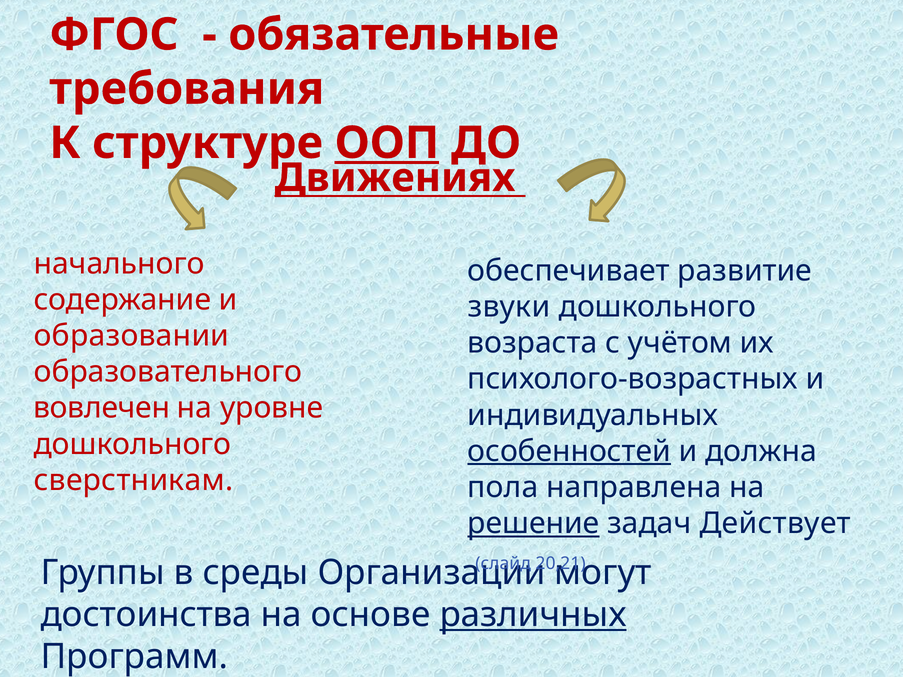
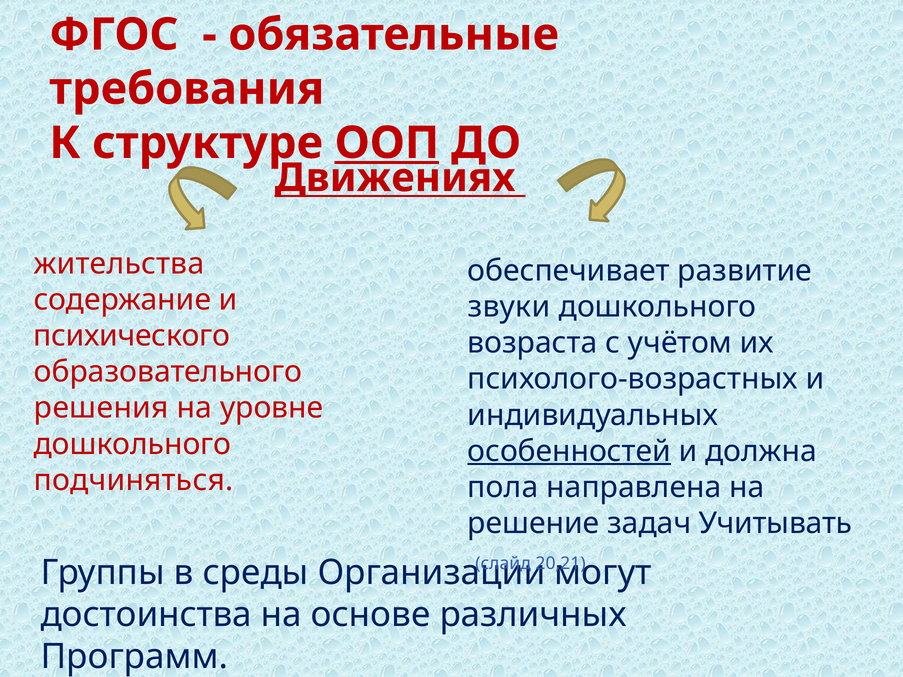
начального: начального -> жительства (119, 264)
образовании: образовании -> психического (132, 336)
вовлечен: вовлечен -> решения (101, 408)
сверстникам: сверстникам -> подчиняться (133, 480)
решение underline: present -> none (533, 524)
Действует: Действует -> Учитывать (776, 524)
различных underline: present -> none (533, 615)
